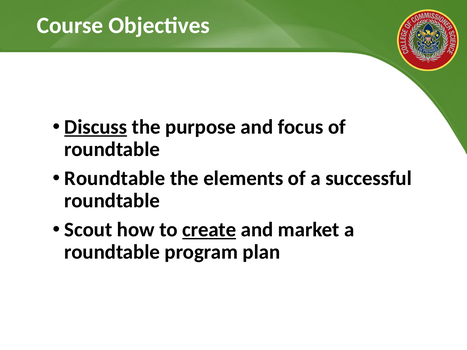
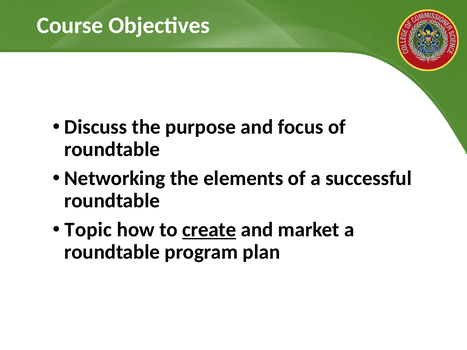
Discuss underline: present -> none (96, 127)
Roundtable: Roundtable -> Networking (115, 178)
Scout: Scout -> Topic (88, 230)
